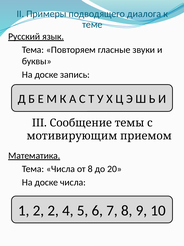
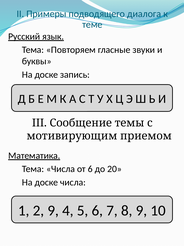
от 8: 8 -> 6 (90, 169)
2 2: 2 -> 9 (53, 210)
